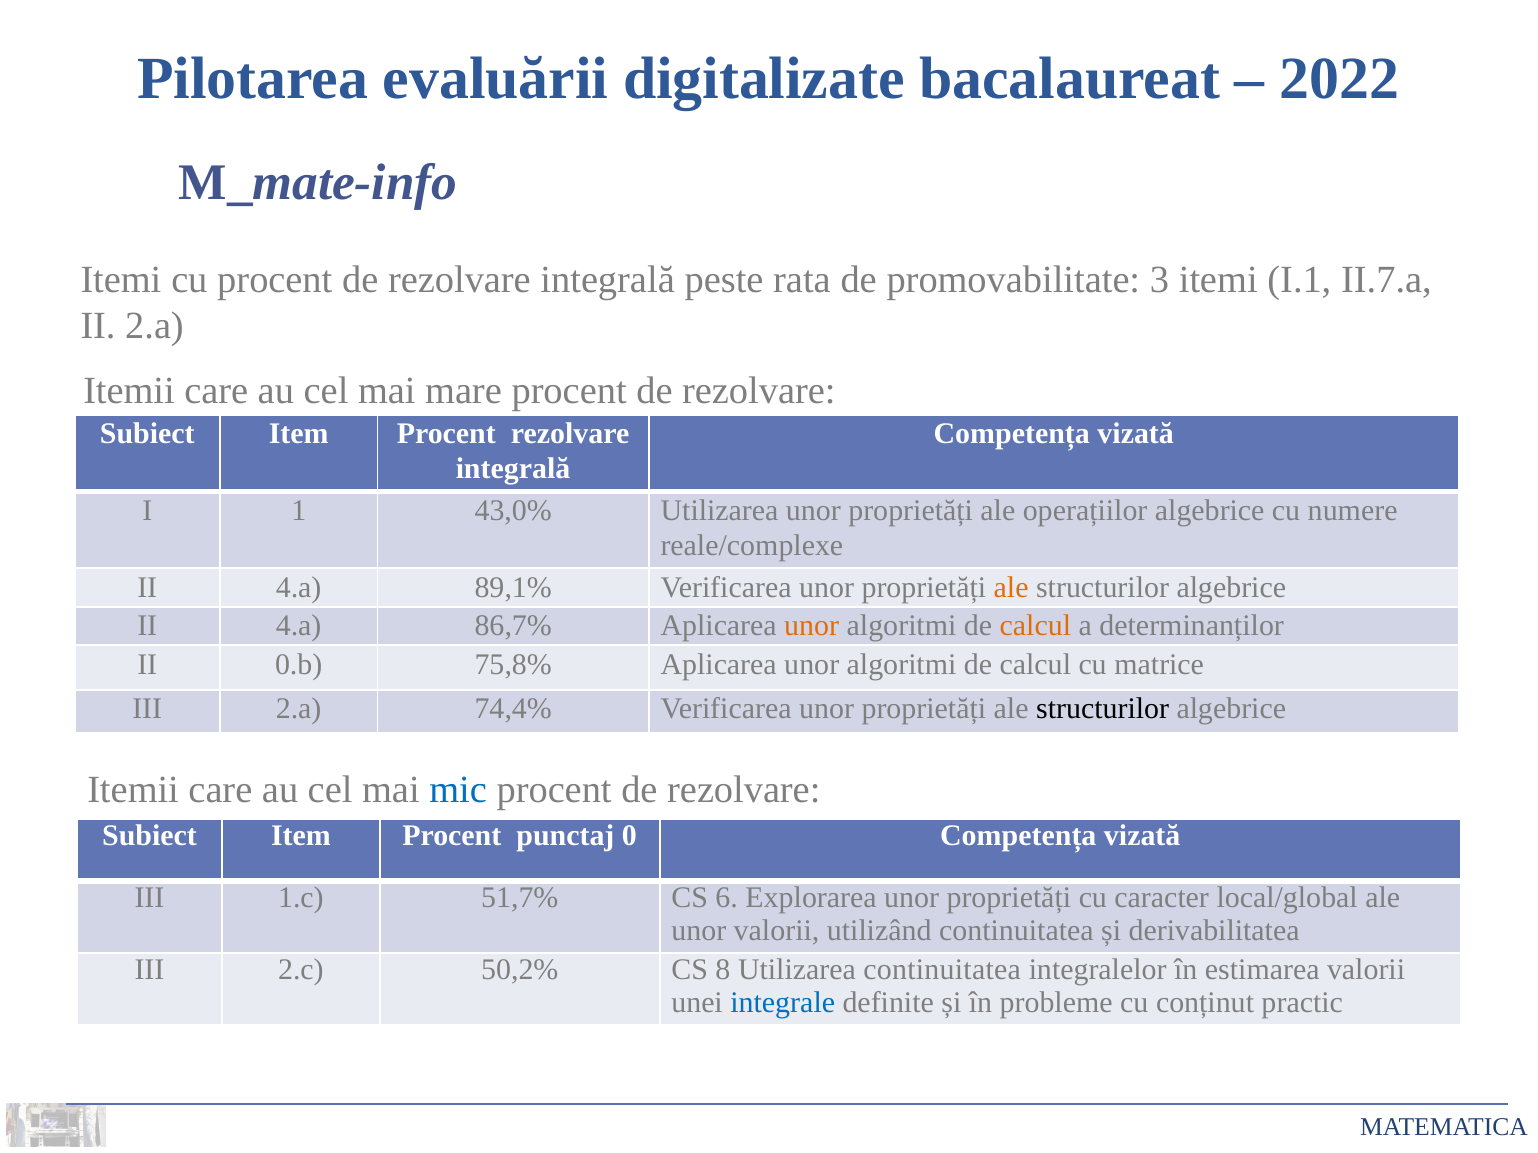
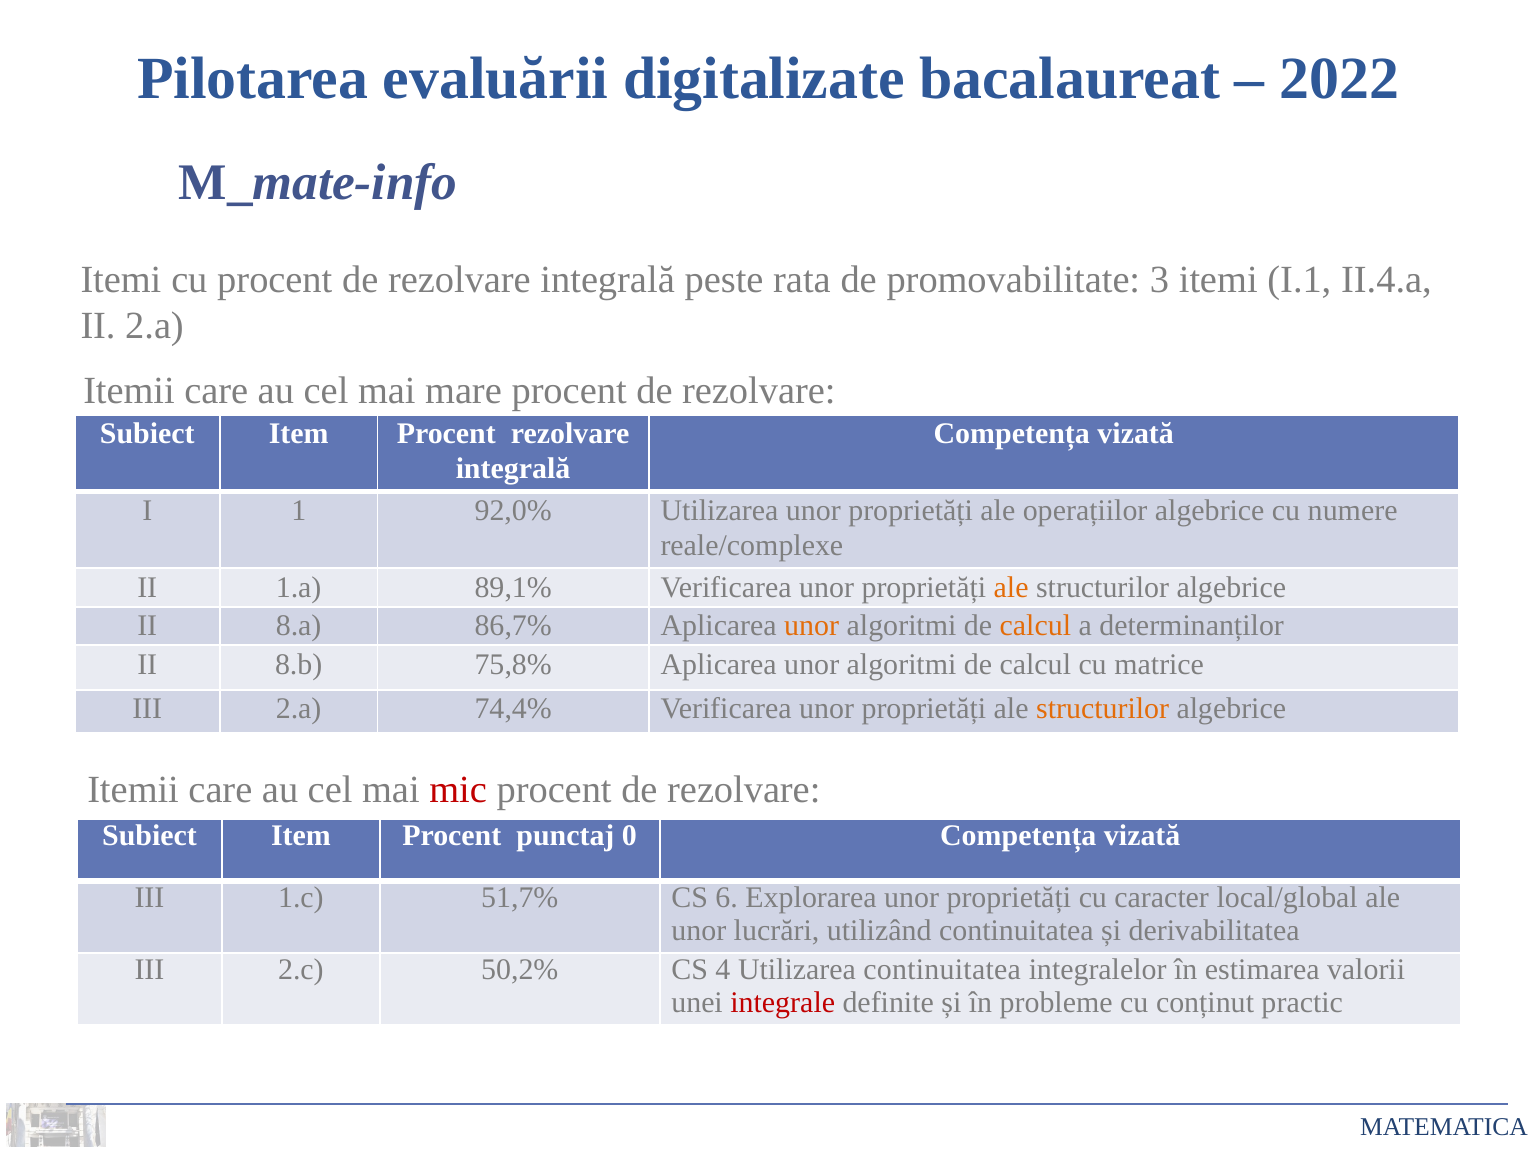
II.7.a: II.7.a -> II.4.a (1386, 280)
43,0%: 43,0% -> 92,0% (513, 511)
4.a: 4.a -> 1.a (299, 588)
4.a: 4.a -> 8.a (299, 626)
0.b: 0.b -> 8.b (299, 664)
structurilor colour: black -> orange (1103, 709)
mic colour: blue -> red (458, 790)
unor valorii: valorii -> lucrări (777, 931)
8: 8 -> 4 (723, 970)
integrale colour: blue -> red (783, 1003)
